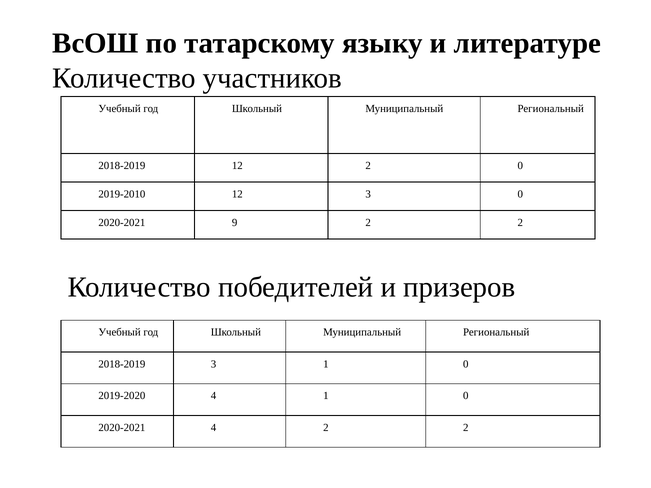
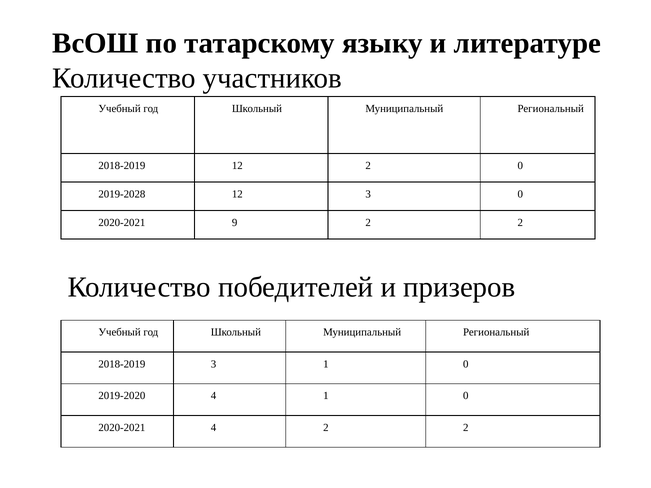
2019-2010: 2019-2010 -> 2019-2028 (122, 194)
